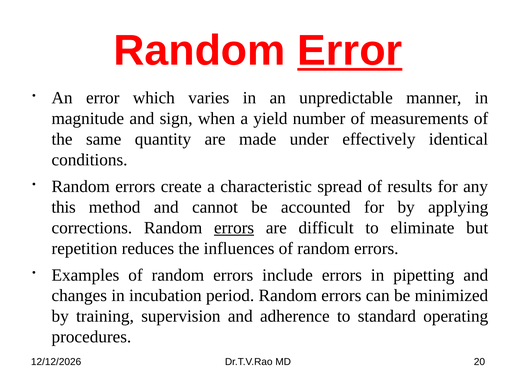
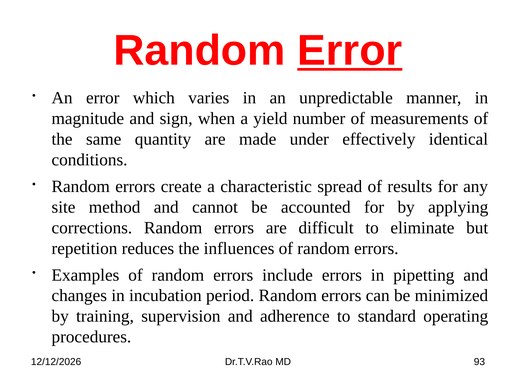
this: this -> site (63, 207)
errors underline: present -> none (234, 228)
20: 20 -> 93 (479, 362)
